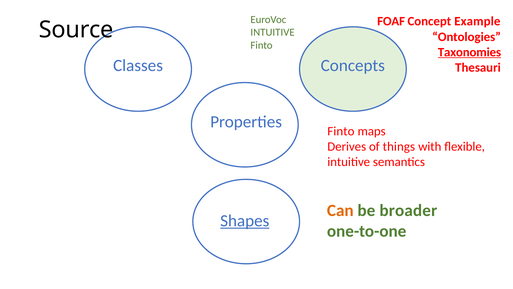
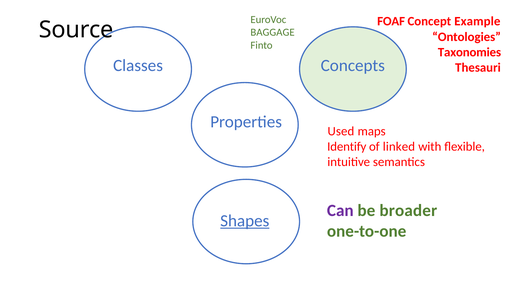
INTUITIVE: INTUITIVE -> BAGGAGE (273, 32)
Taxonomies underline: present -> none (469, 52)
Finto: Finto -> Used (341, 131)
Derives: Derives -> Identify (347, 146)
things: things -> linked (399, 146)
Can colour: orange -> purple (340, 210)
